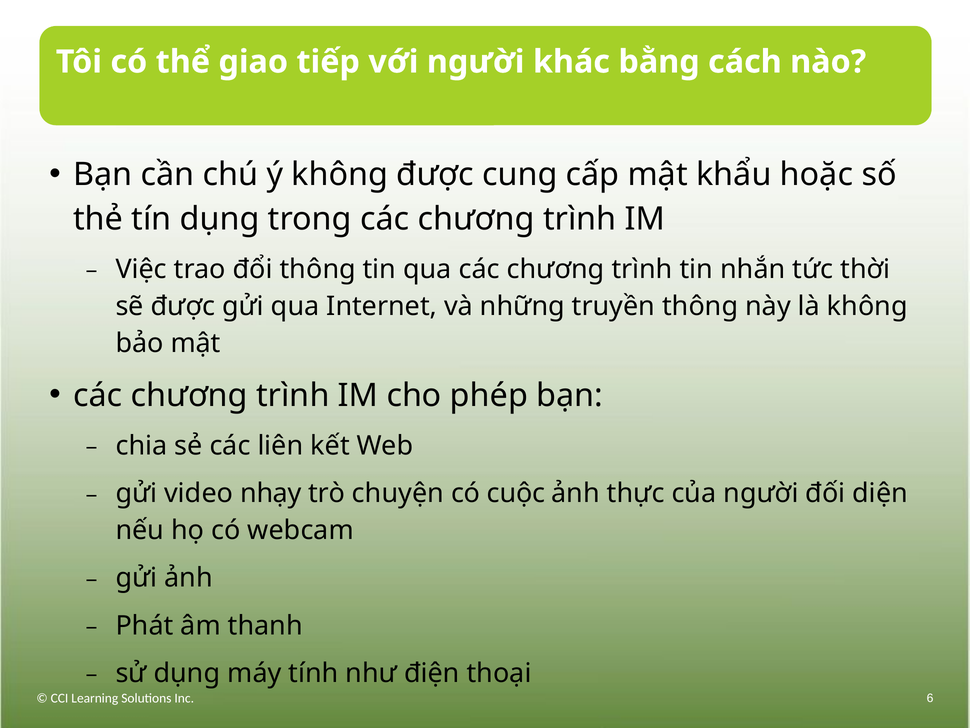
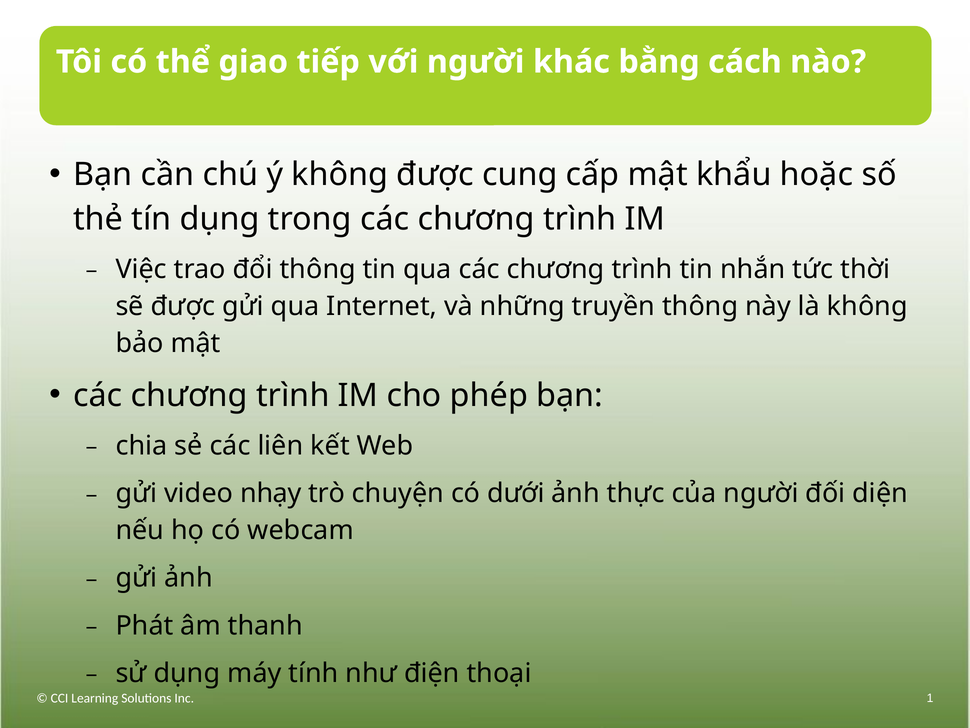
cuộc: cuộc -> dưới (516, 493)
6: 6 -> 1 (930, 698)
